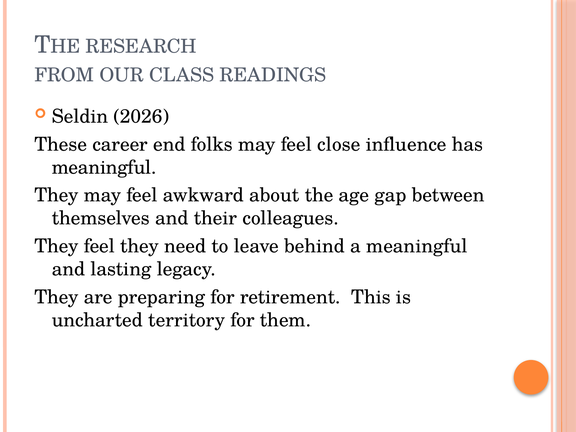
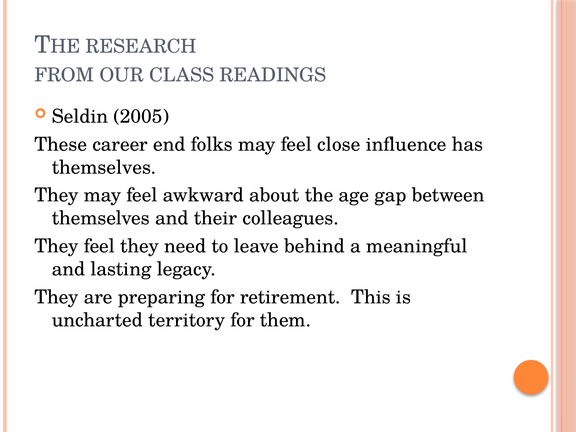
2026: 2026 -> 2005 (141, 117)
meaningful: meaningful -> themselves (104, 167)
